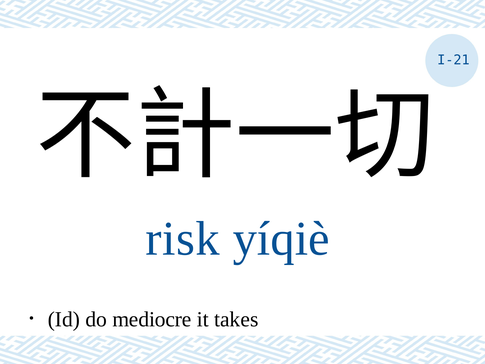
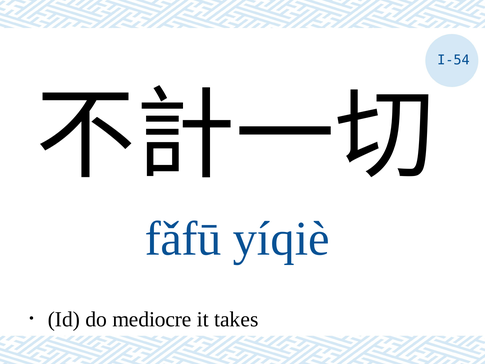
I-21: I-21 -> I-54 (453, 60)
risk: risk -> fǎfū (183, 239)
